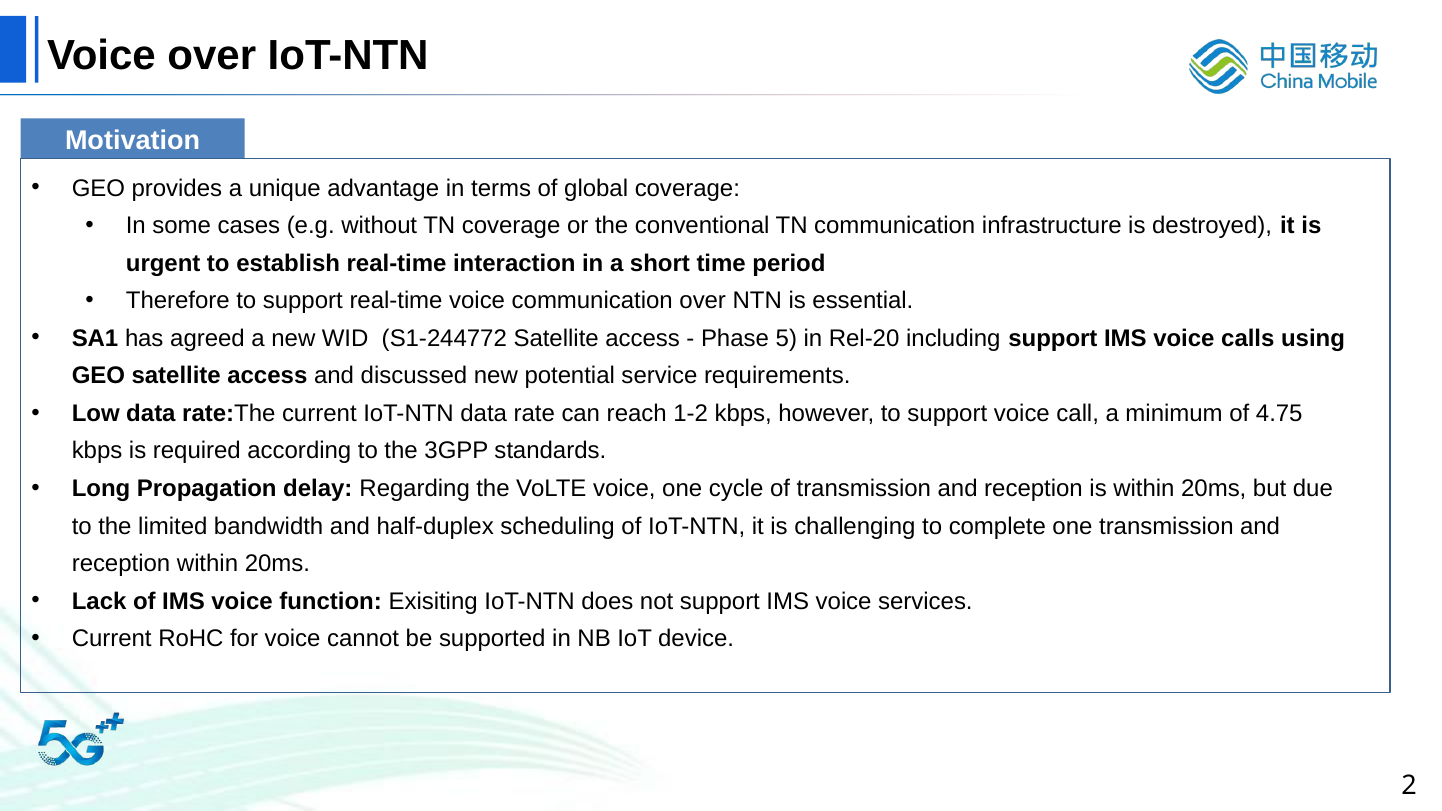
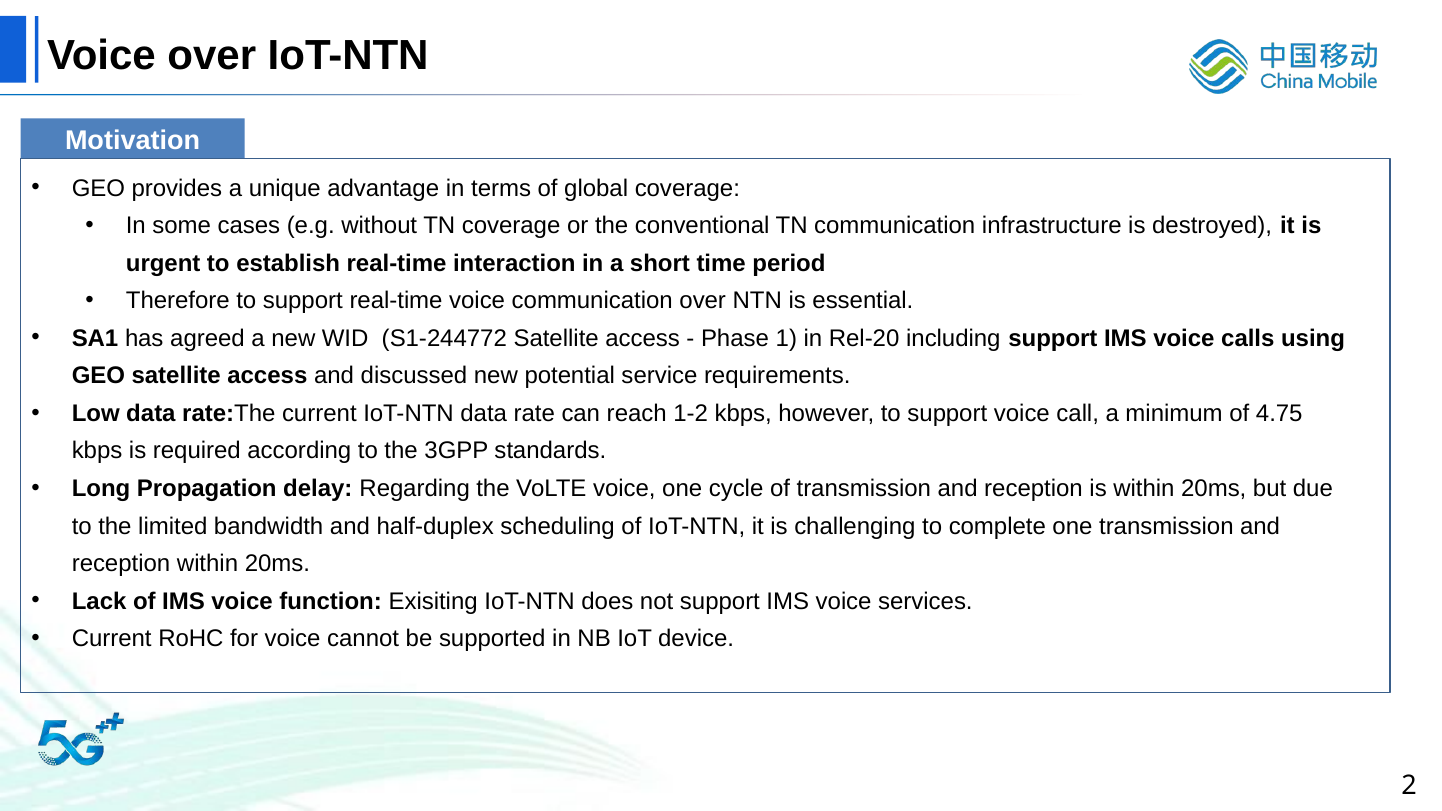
5: 5 -> 1 (786, 338)
